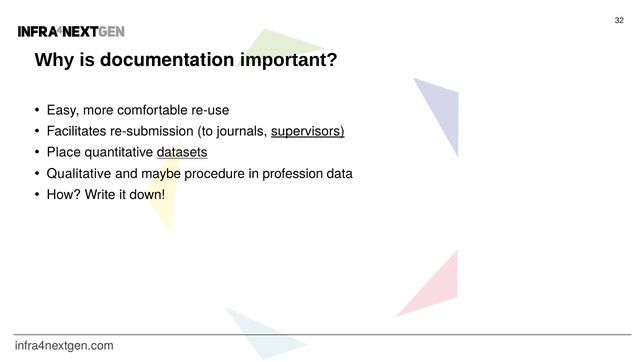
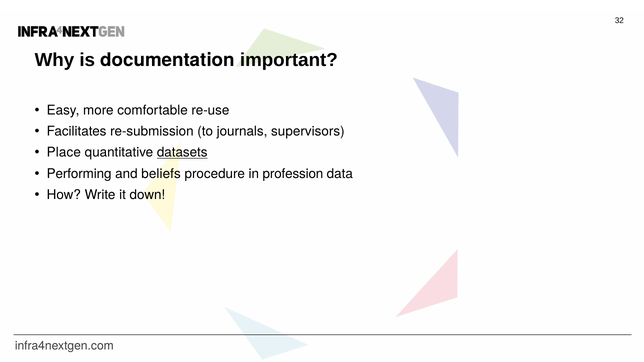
supervisors underline: present -> none (308, 131)
Qualitative: Qualitative -> Performing (79, 174)
maybe: maybe -> beliefs (161, 174)
